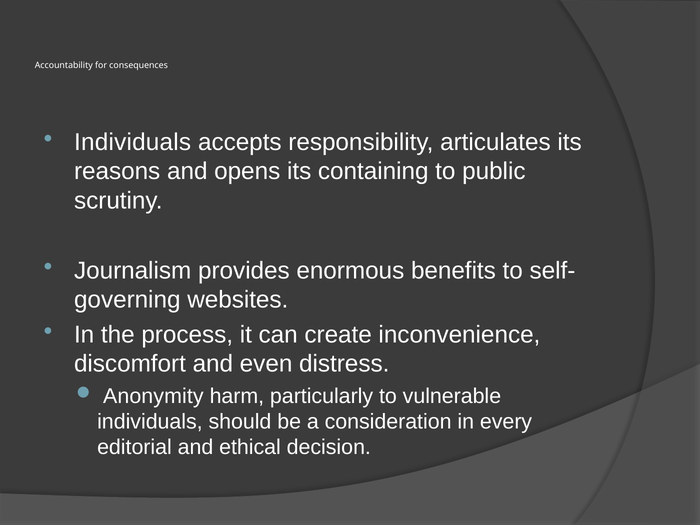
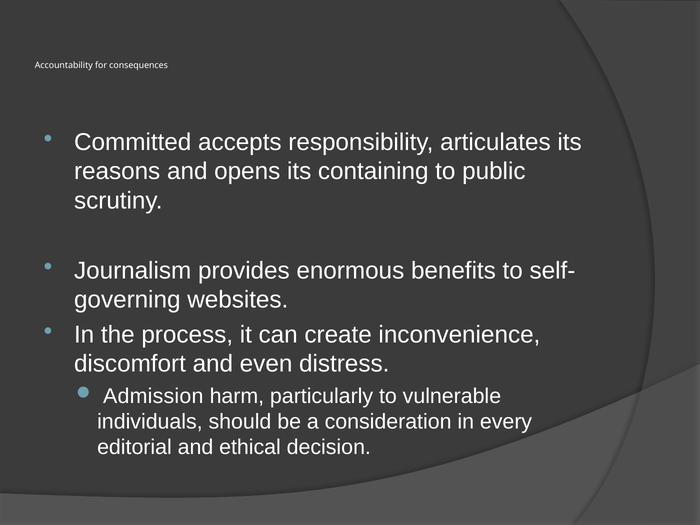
Individuals: Individuals -> Committed (133, 142)
Anonymity: Anonymity -> Admission (153, 396)
